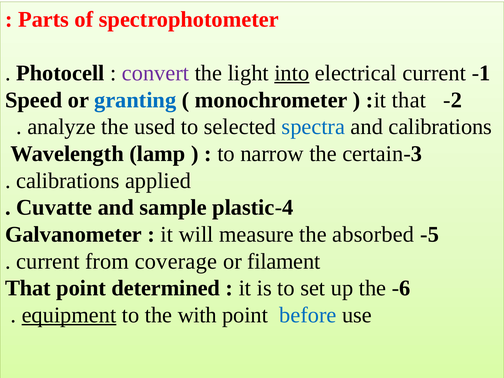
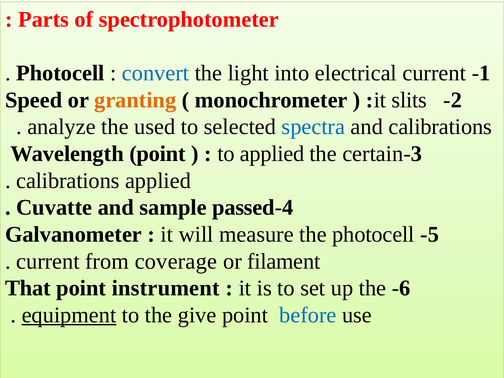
convert colour: purple -> blue (156, 73)
into underline: present -> none (292, 73)
granting colour: blue -> orange (135, 100)
:it that: that -> slits (409, 100)
Wavelength lamp: lamp -> point (158, 154)
to narrow: narrow -> applied (272, 154)
plastic: plastic -> passed (243, 208)
the absorbed: absorbed -> photocell (373, 234)
determined: determined -> instrument (166, 288)
with: with -> give (197, 315)
